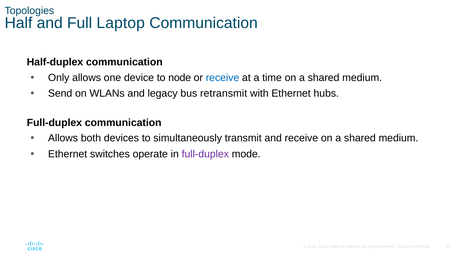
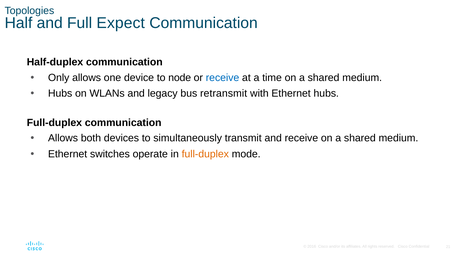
Laptop: Laptop -> Expect (121, 23)
Send: Send -> Hubs (60, 94)
full-duplex colour: purple -> orange (205, 154)
